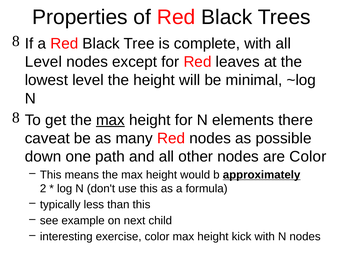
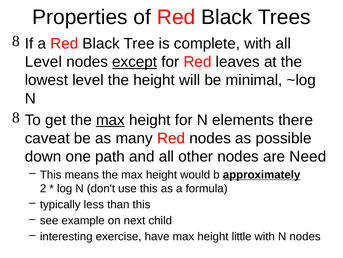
except underline: none -> present (135, 62)
are Color: Color -> Need (308, 156)
exercise color: color -> have (157, 236)
kick: kick -> little (242, 236)
